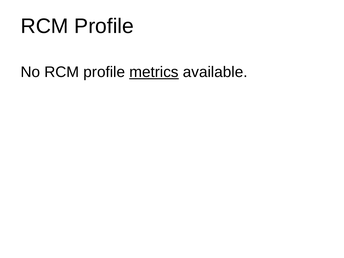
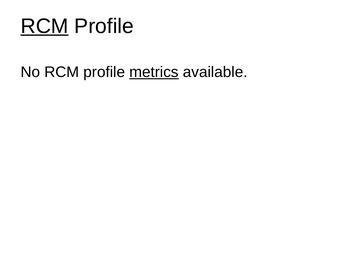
RCM underline: none -> present (45, 26)
